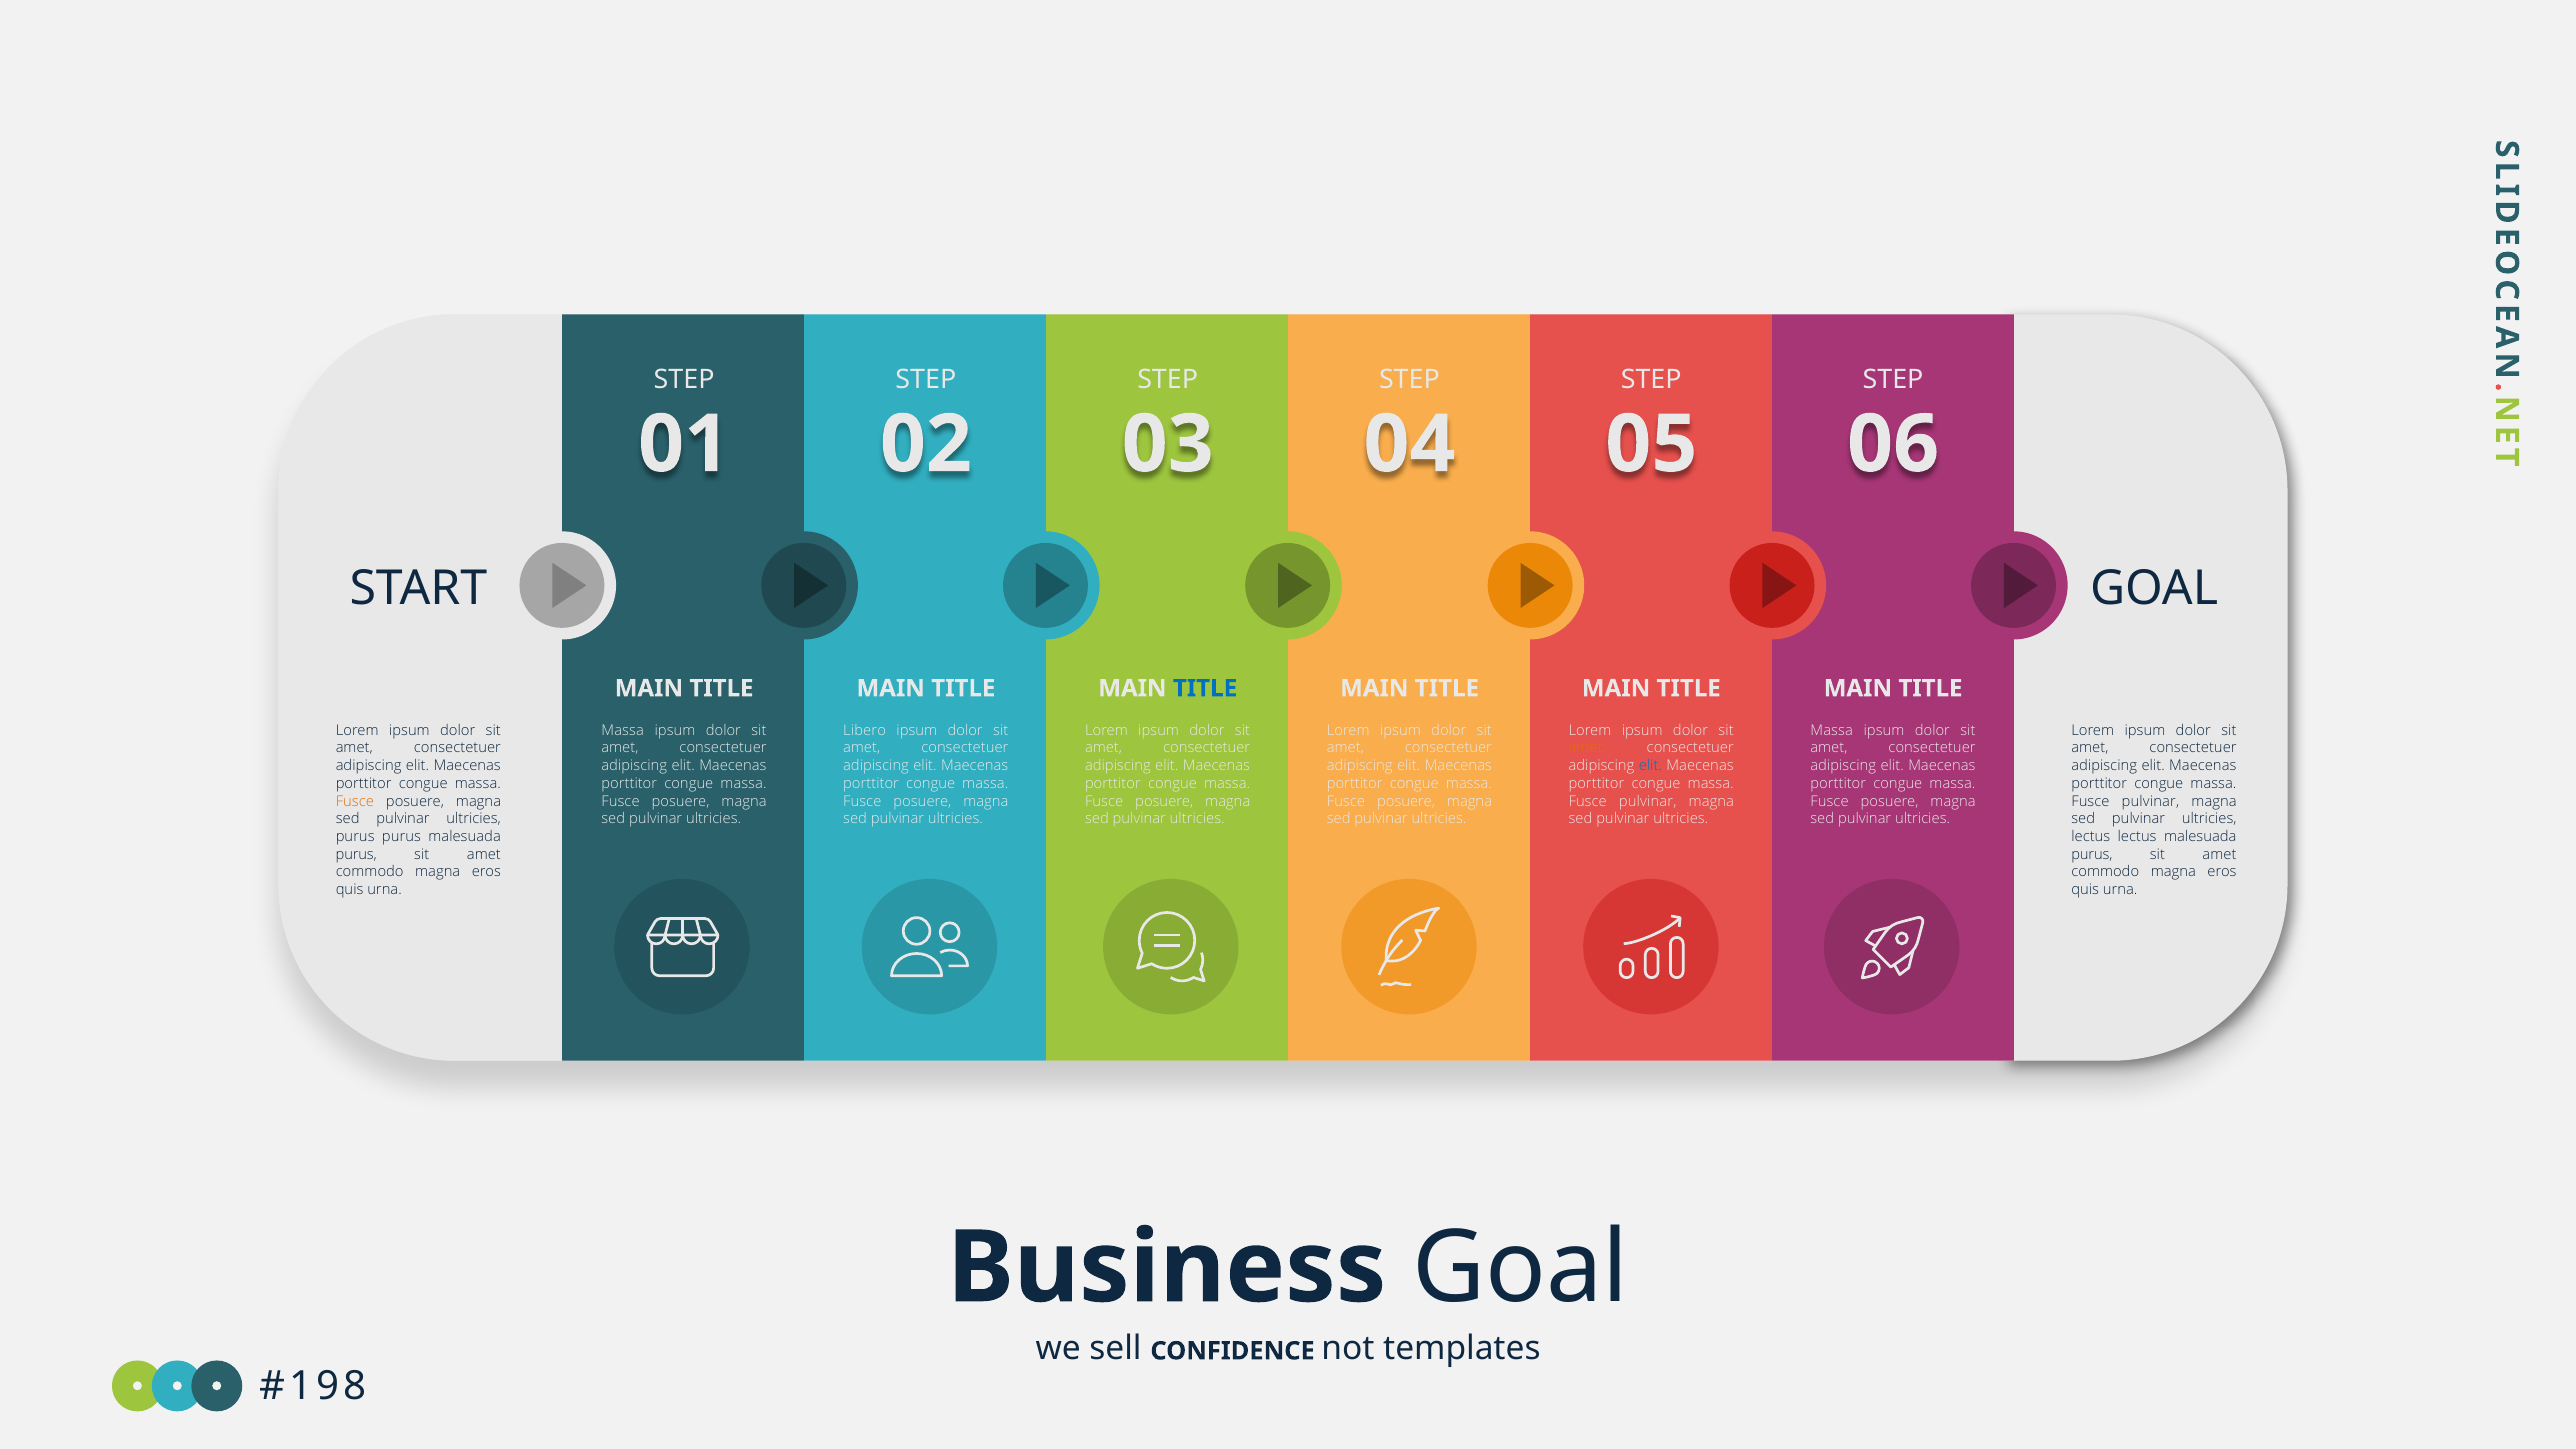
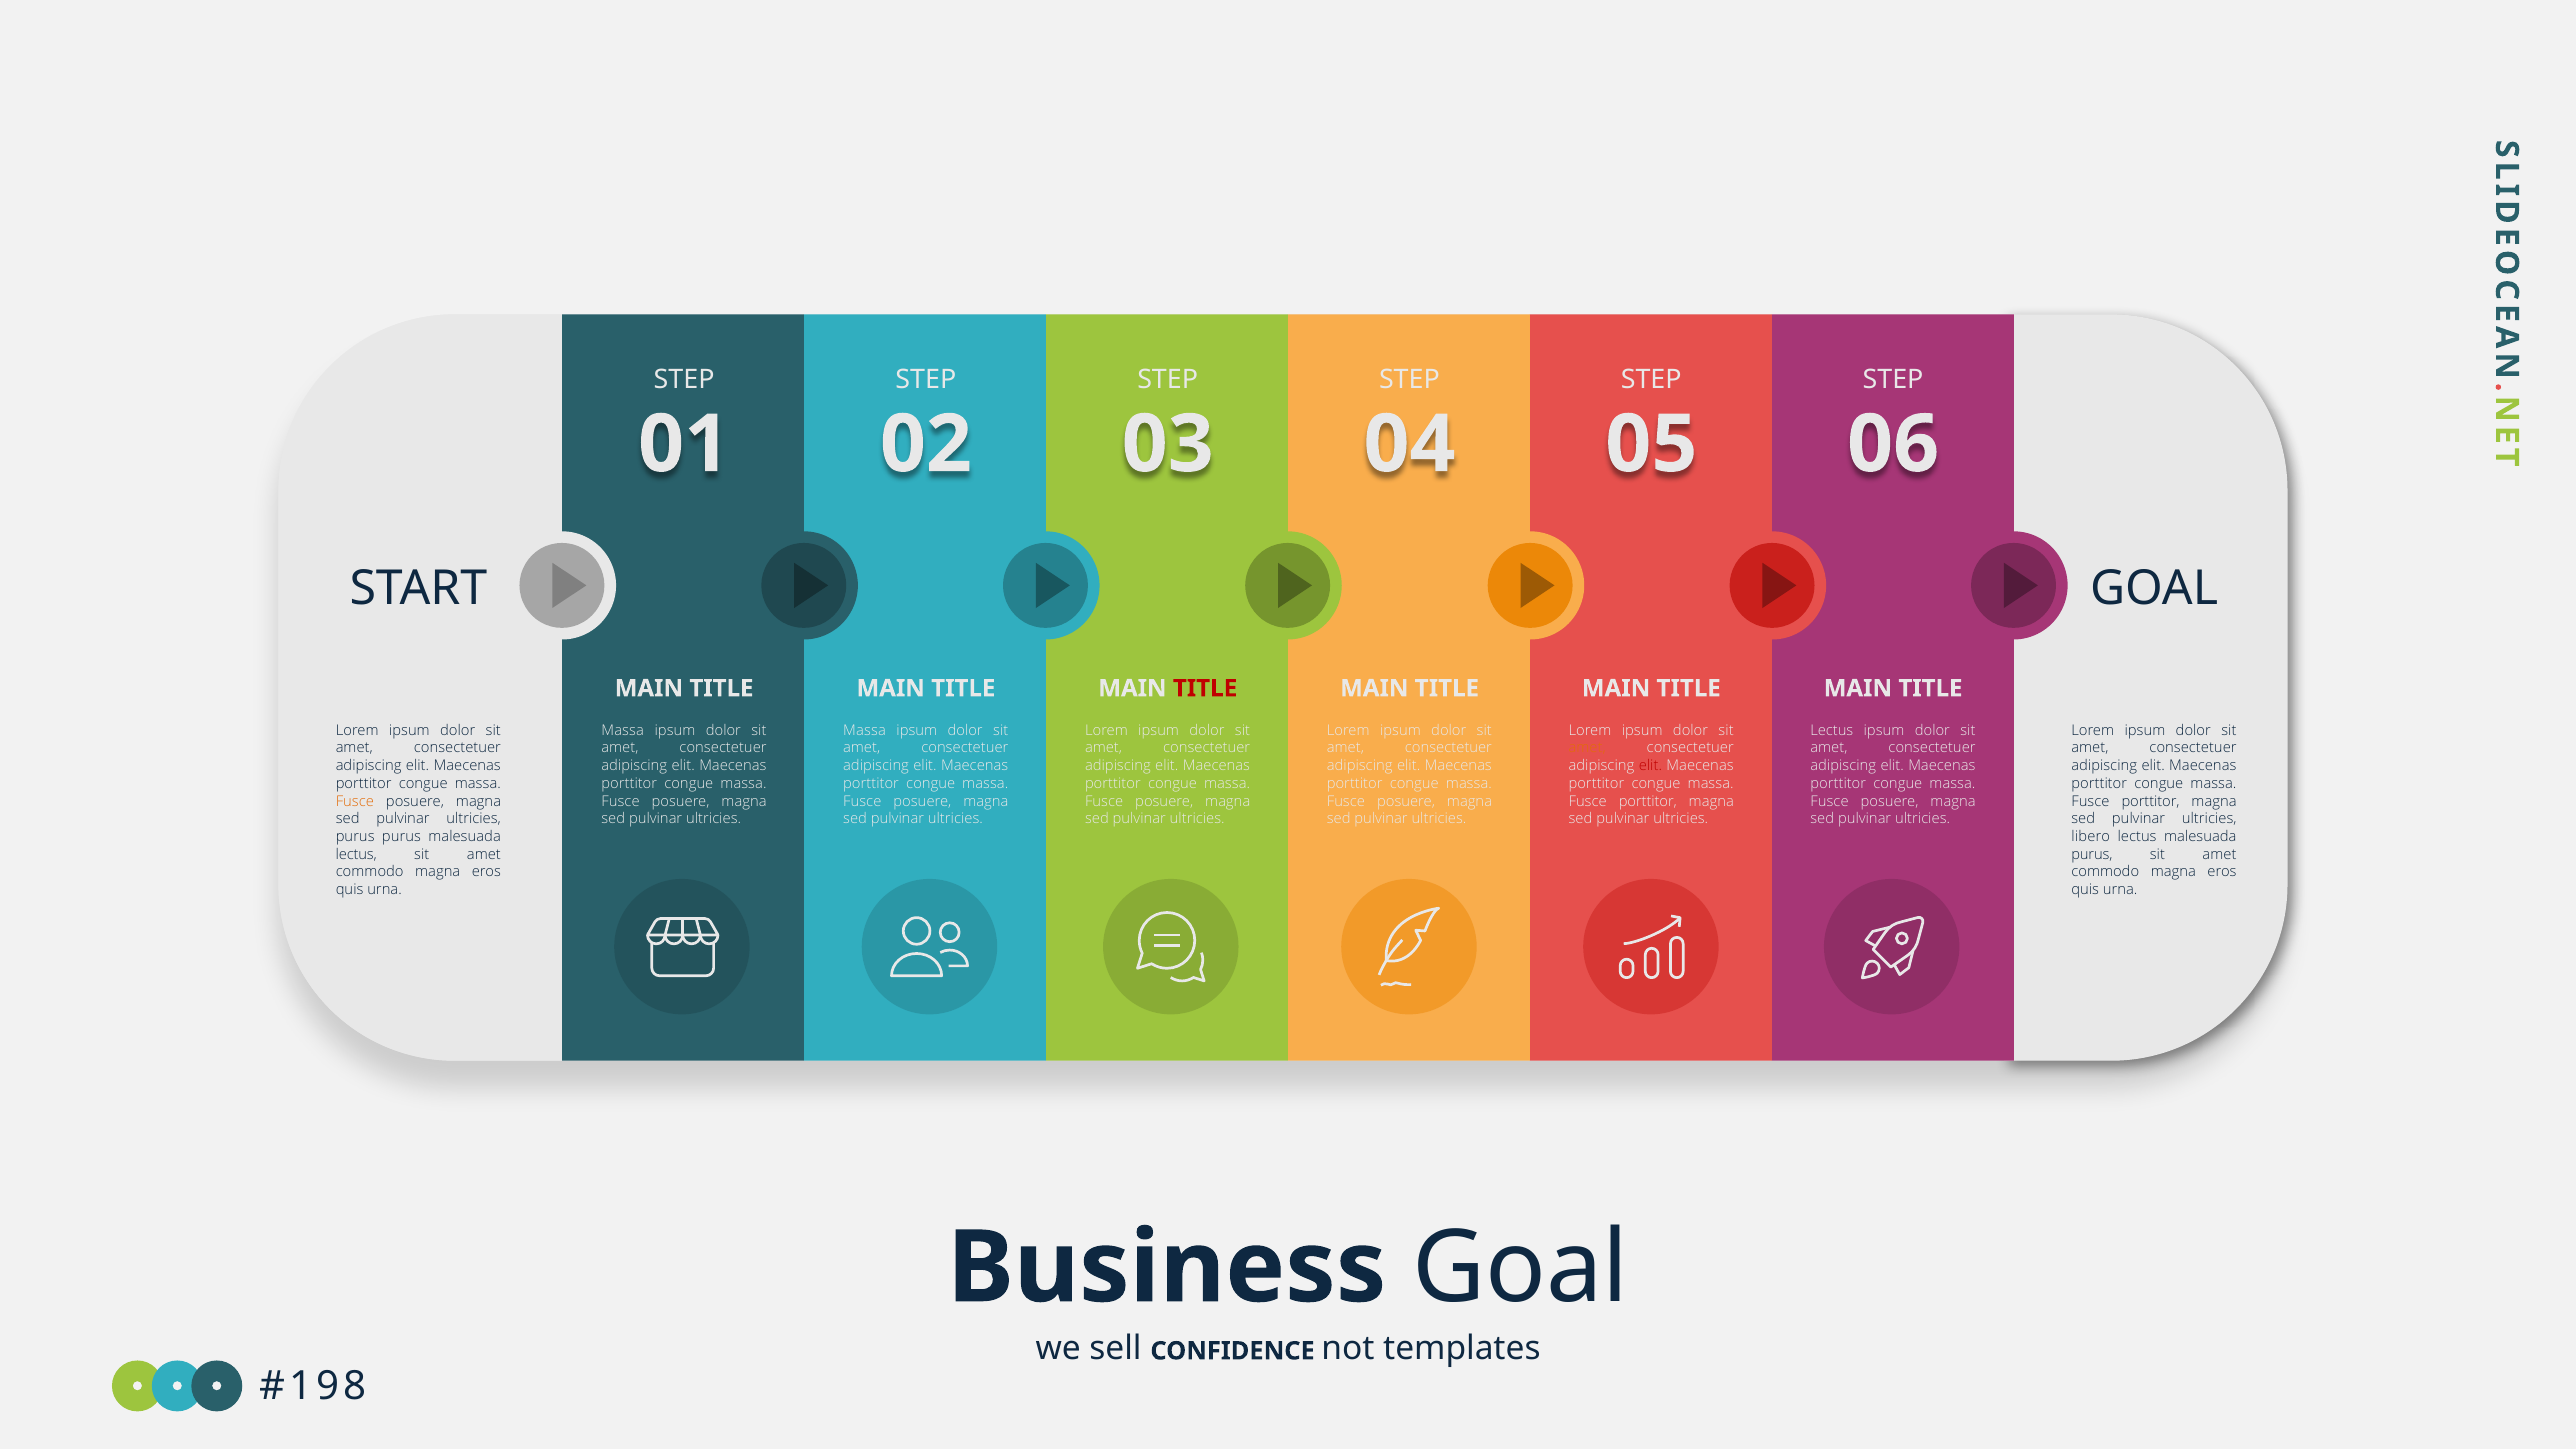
TITLE colour: blue -> red (1205, 688)
Libero: Libero -> Massa (865, 730)
Massa: Massa -> Lectus (1832, 730)
elit colour: blue -> red (1650, 766)
pulvinar: pulvinar -> porttitor (1648, 801)
pulvinar: pulvinar -> porttitor (2151, 801)
lectus: lectus -> libero (2091, 837)
purus: purus -> lectus (356, 854)
